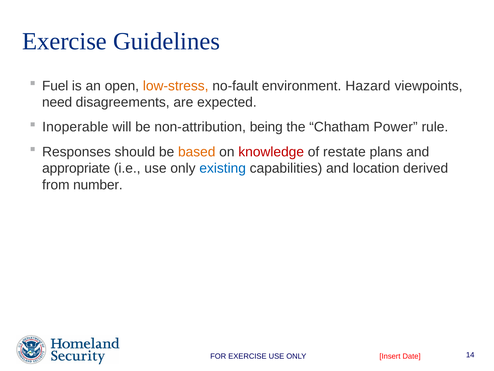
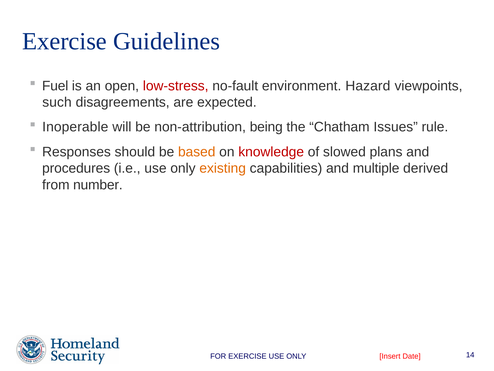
low-stress colour: orange -> red (176, 86)
need: need -> such (57, 102)
Power: Power -> Issues (396, 127)
restate: restate -> slowed (344, 152)
appropriate: appropriate -> procedures (76, 168)
existing colour: blue -> orange (223, 168)
location: location -> multiple (376, 168)
